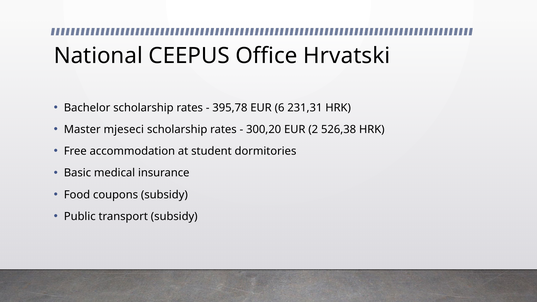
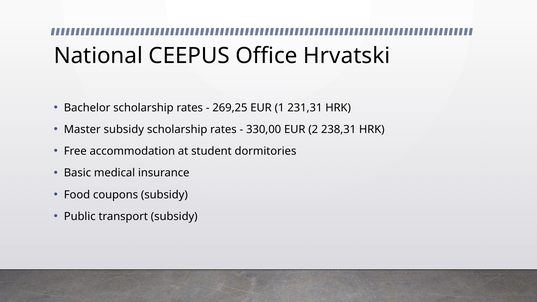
395,78: 395,78 -> 269,25 (230, 108)
6: 6 -> 1 (280, 108)
Master mjeseci: mjeseci -> subsidy (124, 130)
300,20: 300,20 -> 330,00 (264, 130)
526,38: 526,38 -> 238,31 (339, 130)
